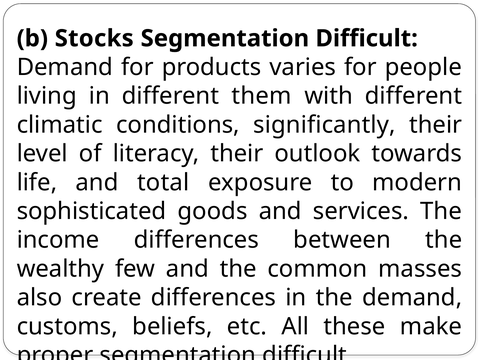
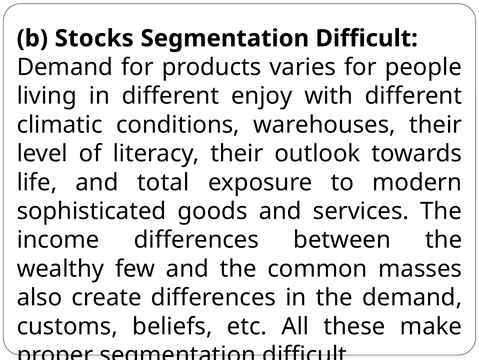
them: them -> enjoy (262, 96)
significantly: significantly -> warehouses (324, 125)
